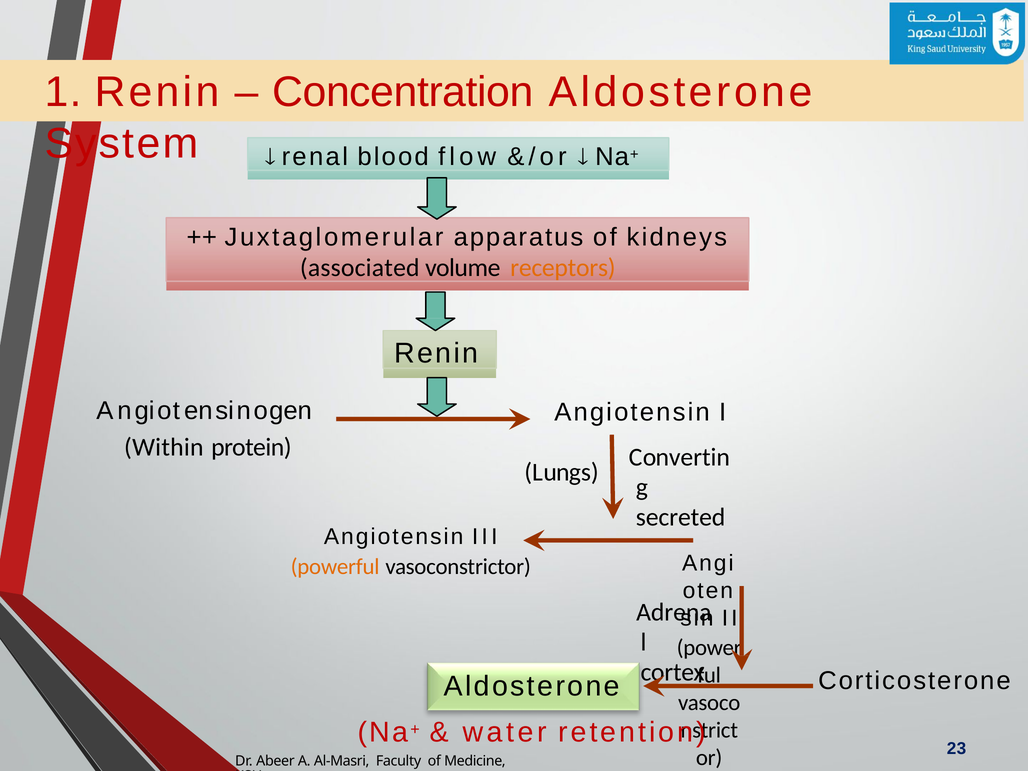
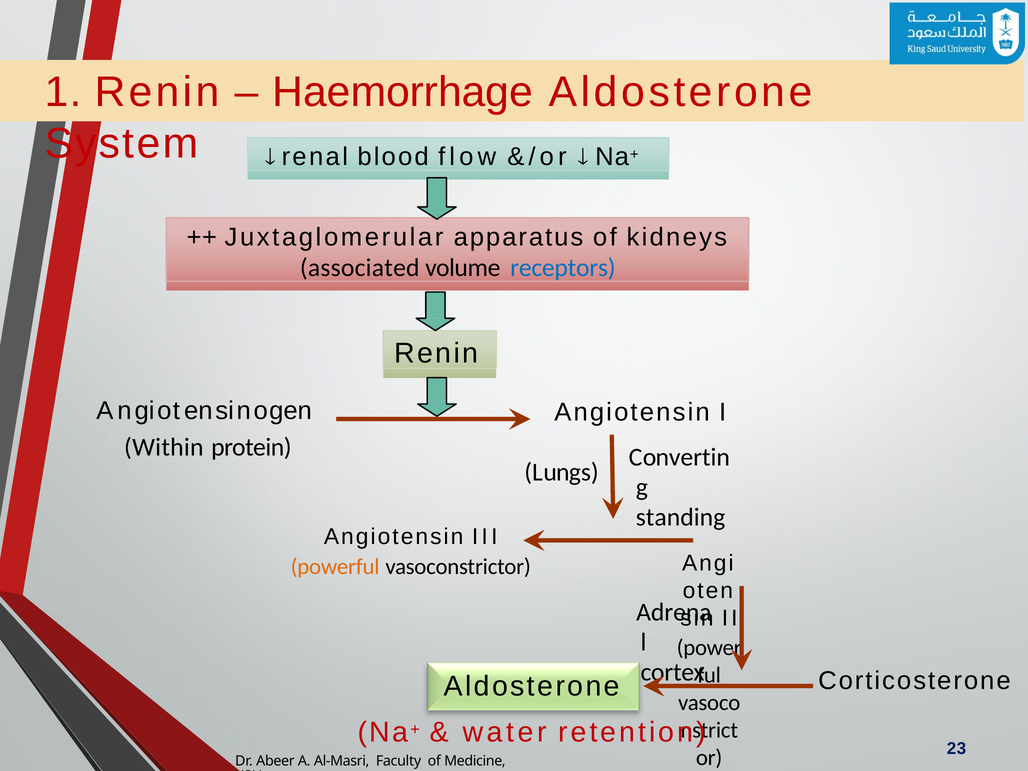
Concentration: Concentration -> Haemorrhage (403, 92)
receptors colour: orange -> blue (563, 268)
secreted: secreted -> standing (681, 517)
